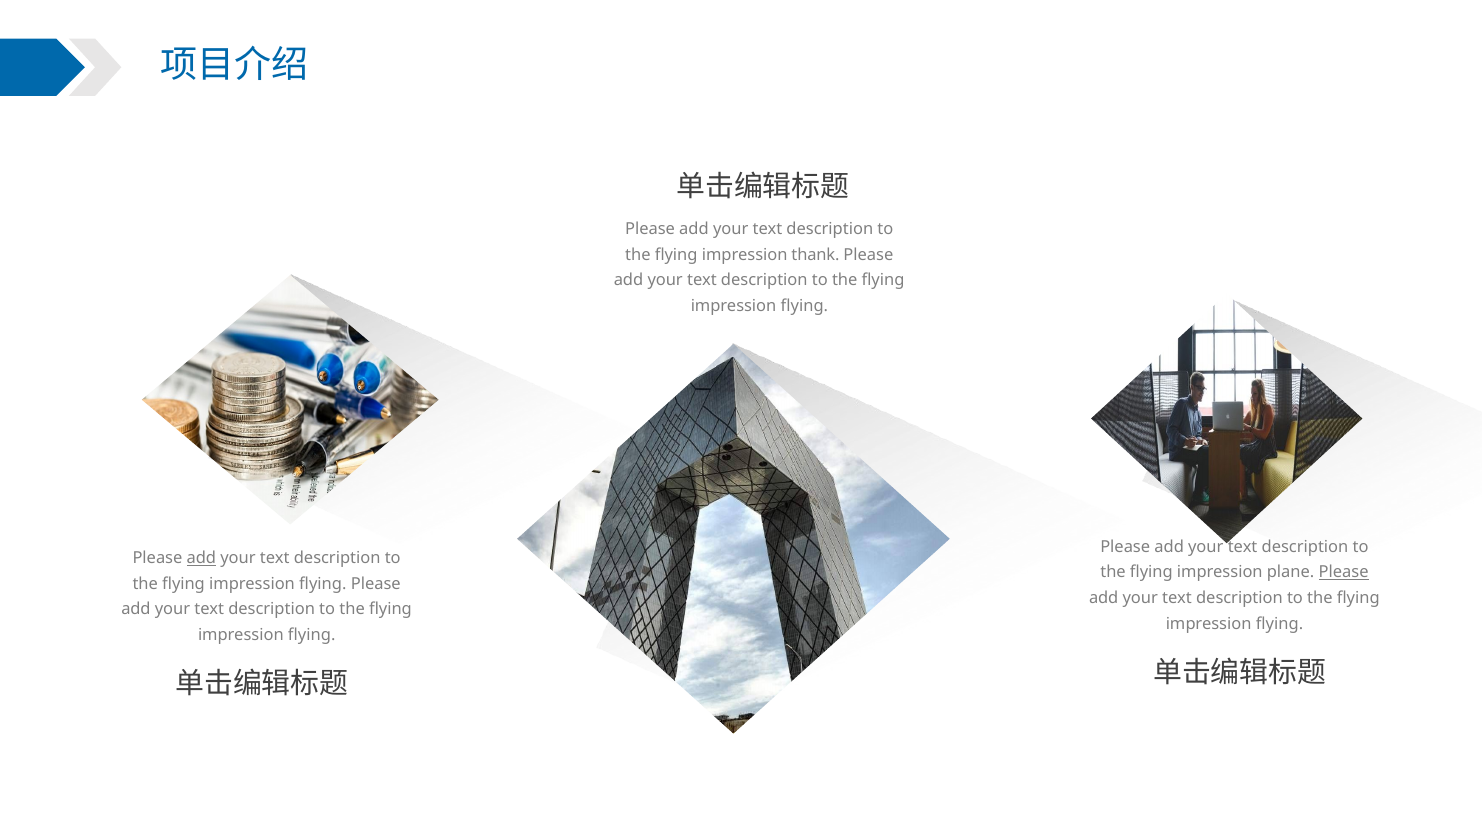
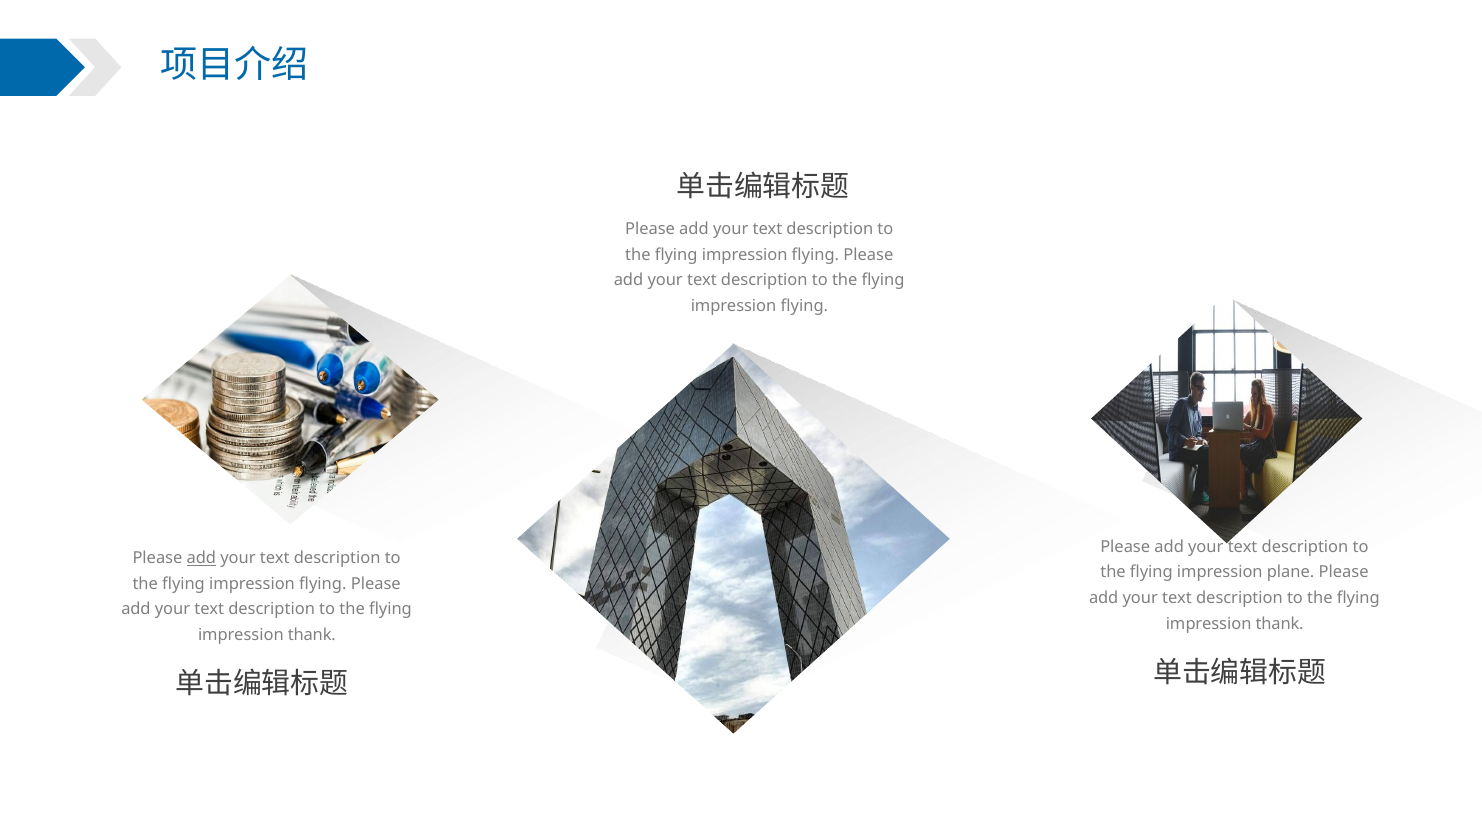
thank: thank -> flying (815, 255)
Please underline: present -> none (1344, 572)
flying: flying -> thank (1280, 624)
flying: flying -> thank (312, 635)
